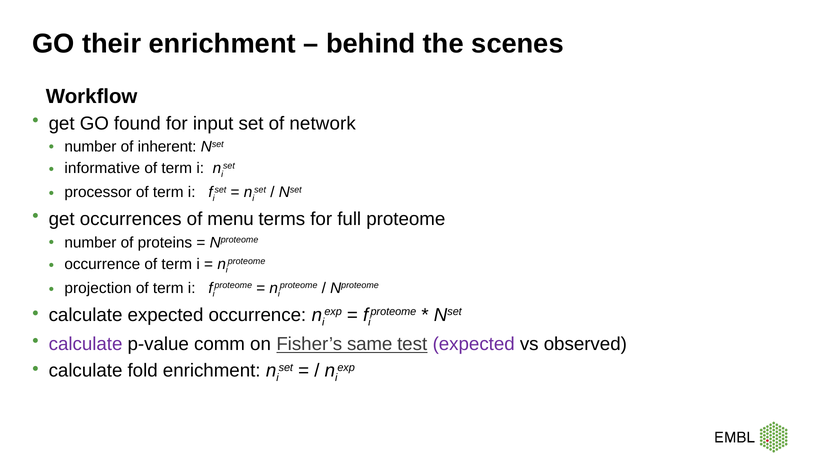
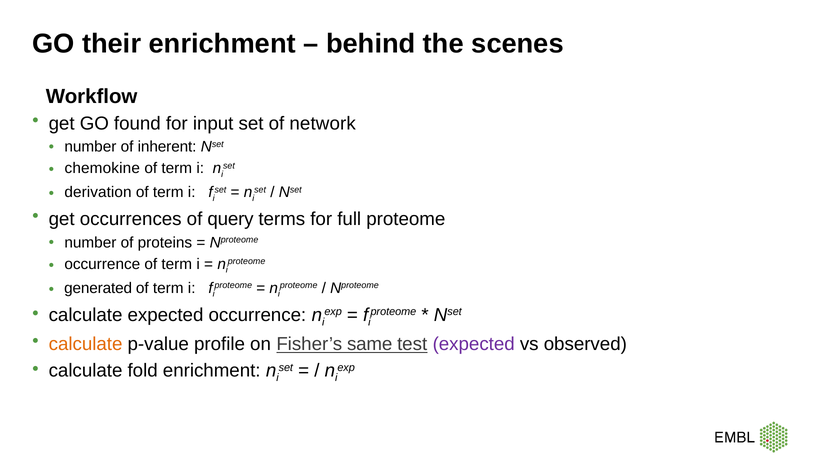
informative: informative -> chemokine (102, 168)
processor: processor -> derivation (98, 192)
menu: menu -> query (231, 219)
projection: projection -> generated (98, 288)
calculate colour: purple -> orange (86, 344)
comm: comm -> profile (220, 344)
